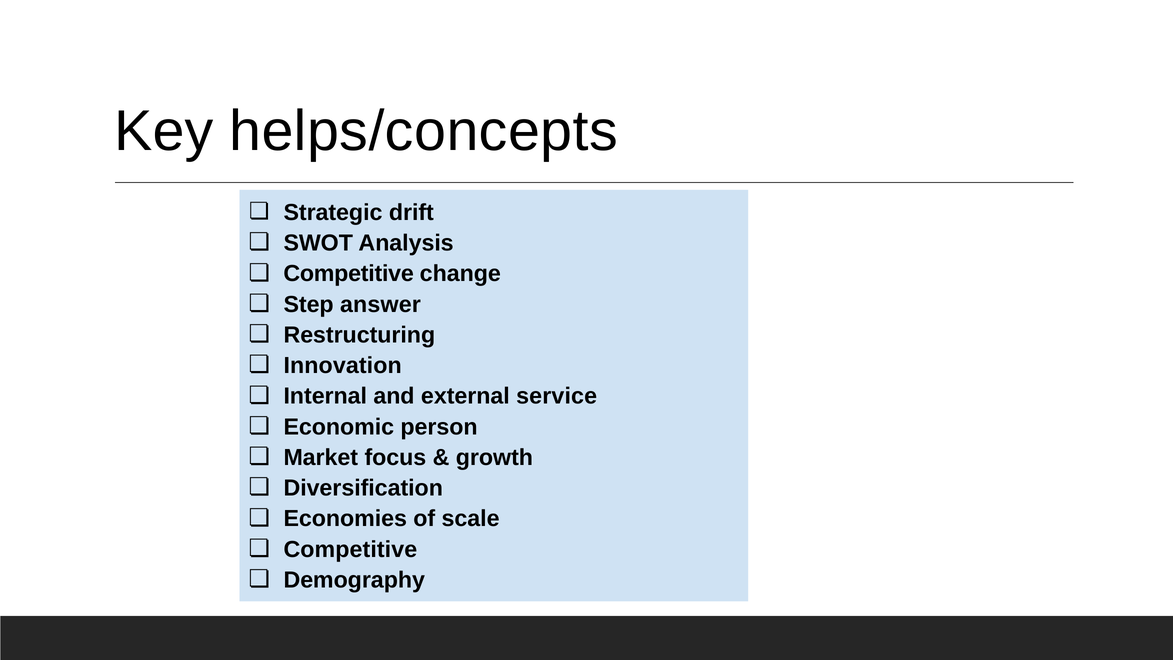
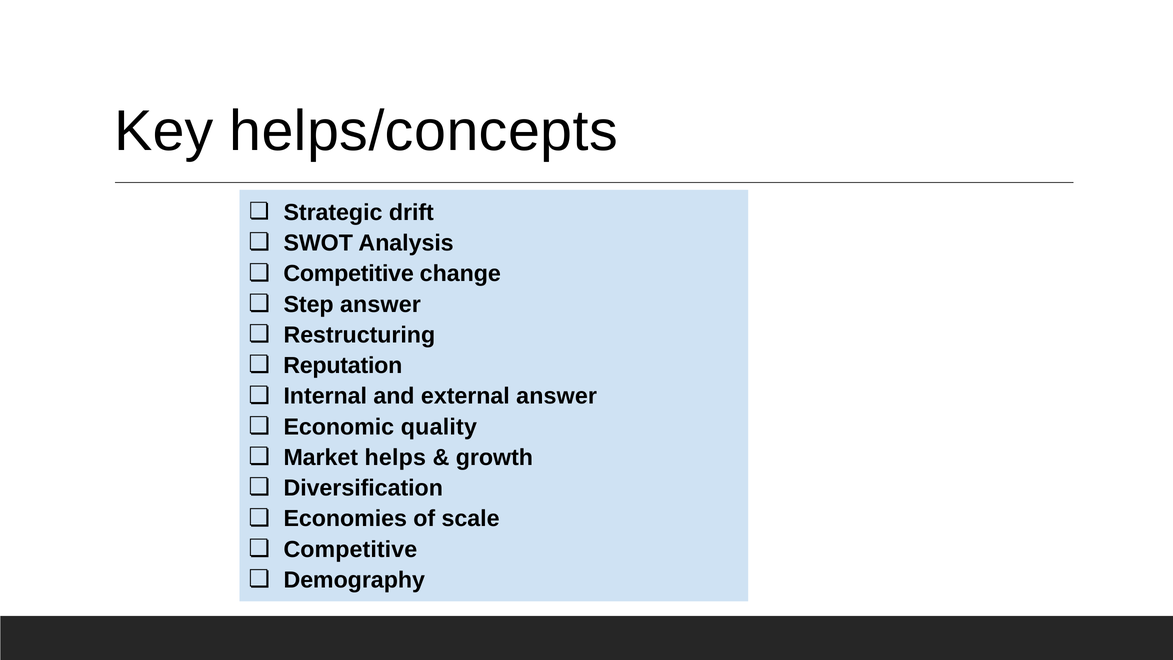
Innovation: Innovation -> Reputation (343, 366)
external service: service -> answer (557, 396)
person: person -> quality (439, 427)
focus: focus -> helps (395, 457)
